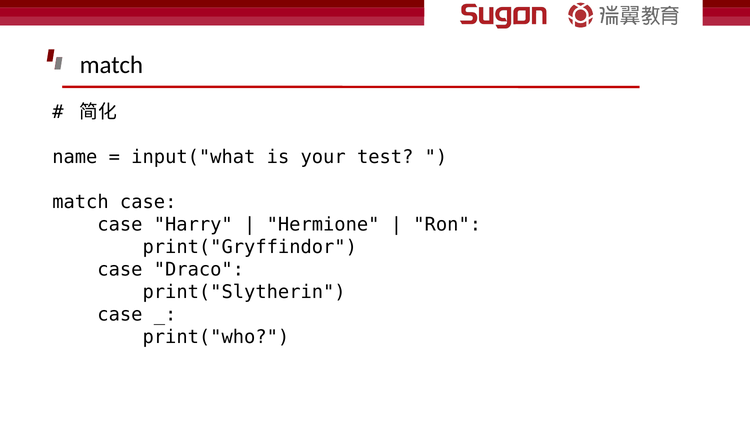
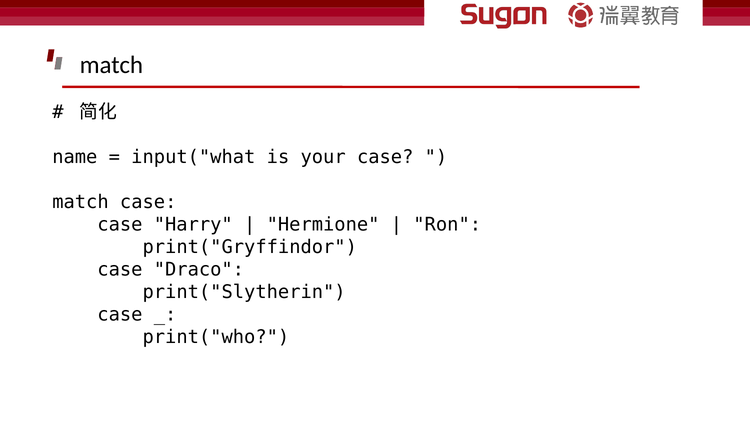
your test: test -> case (385, 157)
